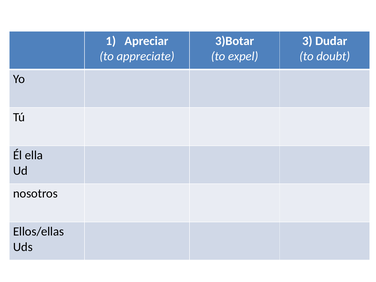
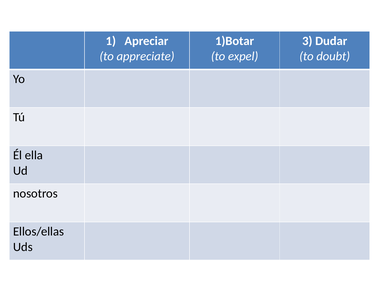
3)Botar: 3)Botar -> 1)Botar (235, 41)
